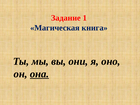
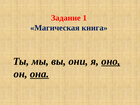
оно underline: none -> present (111, 61)
